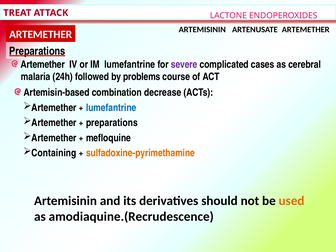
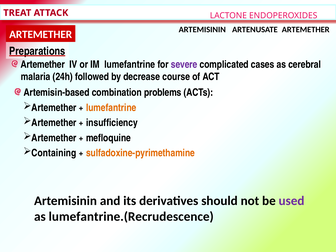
problems: problems -> decrease (142, 77)
decrease: decrease -> problems (163, 93)
lumefantrine colour: blue -> orange (111, 108)
preparations: preparations -> insufficiency (112, 123)
used colour: orange -> purple (291, 201)
amodiaquine.(Recrudescence: amodiaquine.(Recrudescence -> lumefantrine.(Recrudescence (131, 216)
